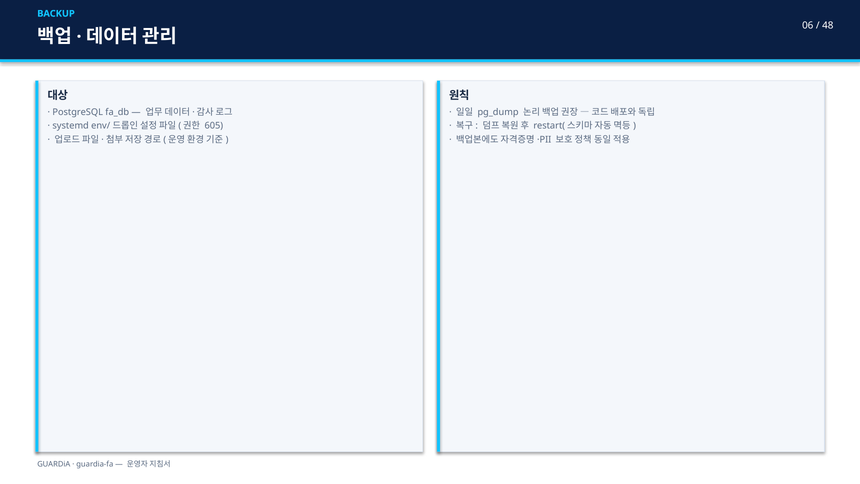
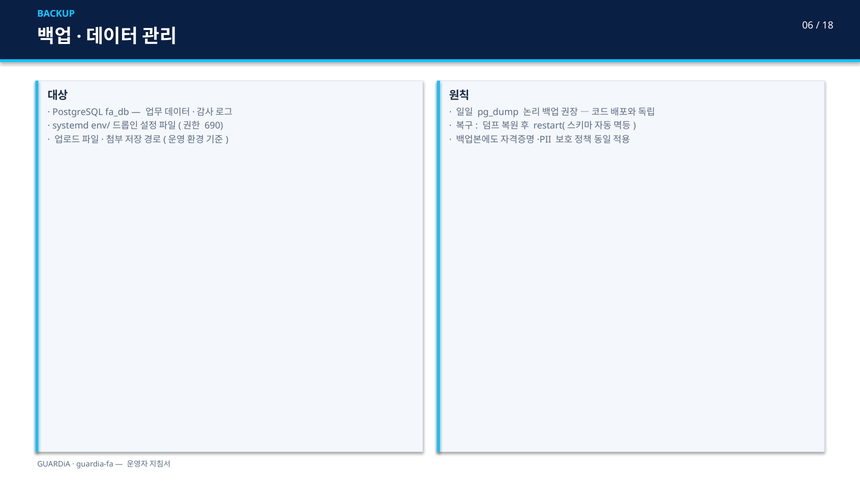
48: 48 -> 18 (828, 26)
605: 605 -> 690 (214, 126)
